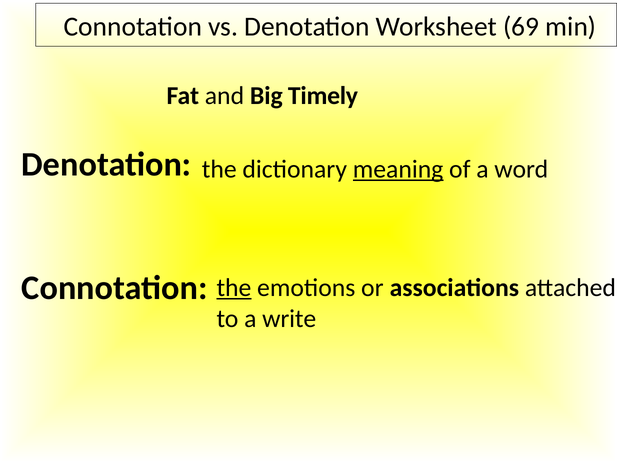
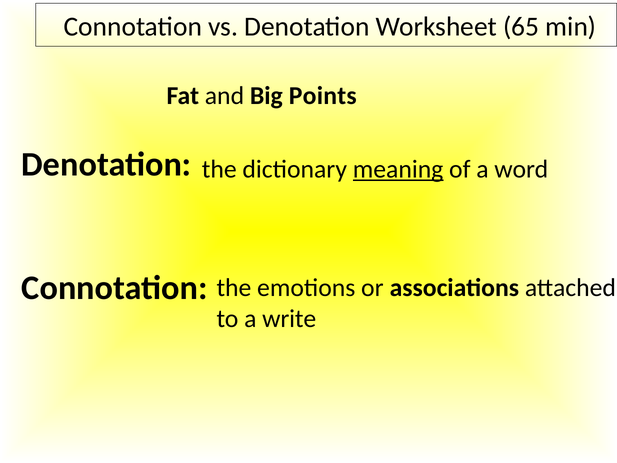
69: 69 -> 65 (521, 27)
Timely: Timely -> Points (323, 95)
the underline: present -> none (234, 288)
